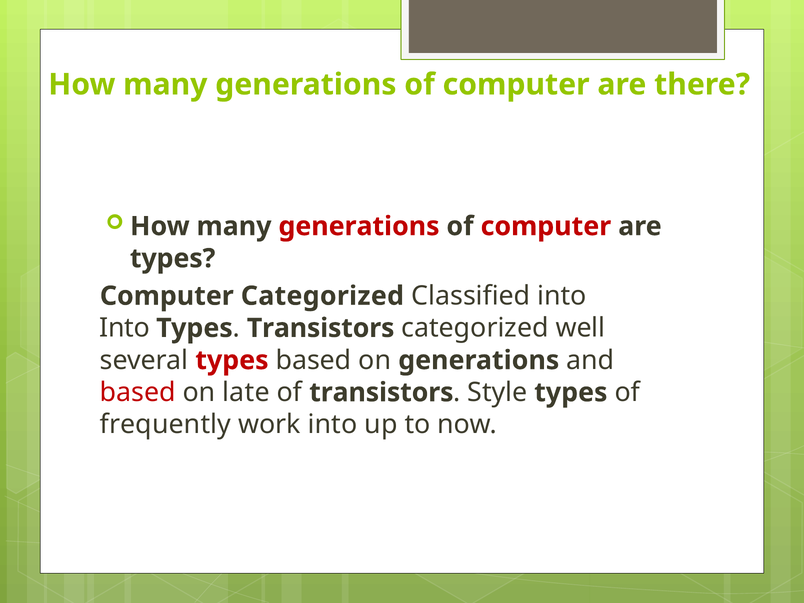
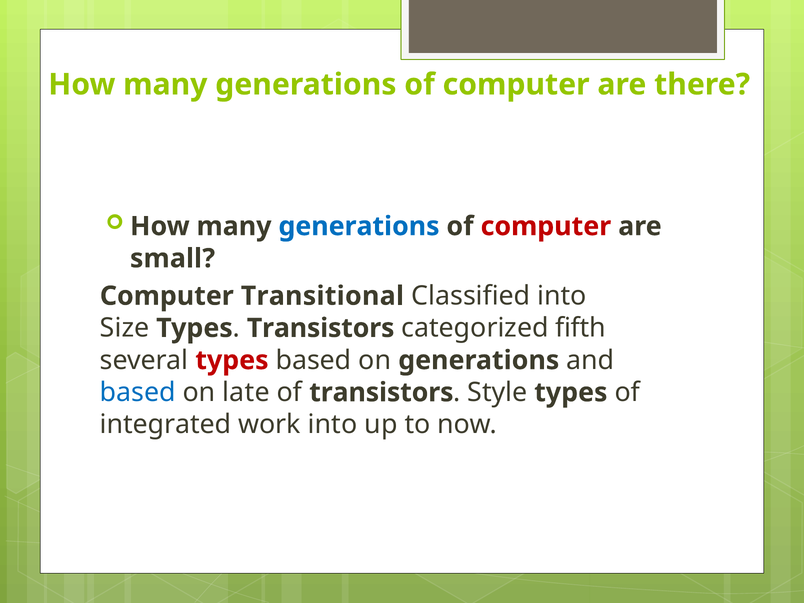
generations colour: red -> blue (359, 226)
types: types -> small (173, 258)
Computer Categorized: Categorized -> Transitional (322, 296)
Into: Into -> Size (125, 328)
well: well -> fifth (580, 328)
based colour: red -> blue (138, 392)
frequently: frequently -> integrated (165, 425)
